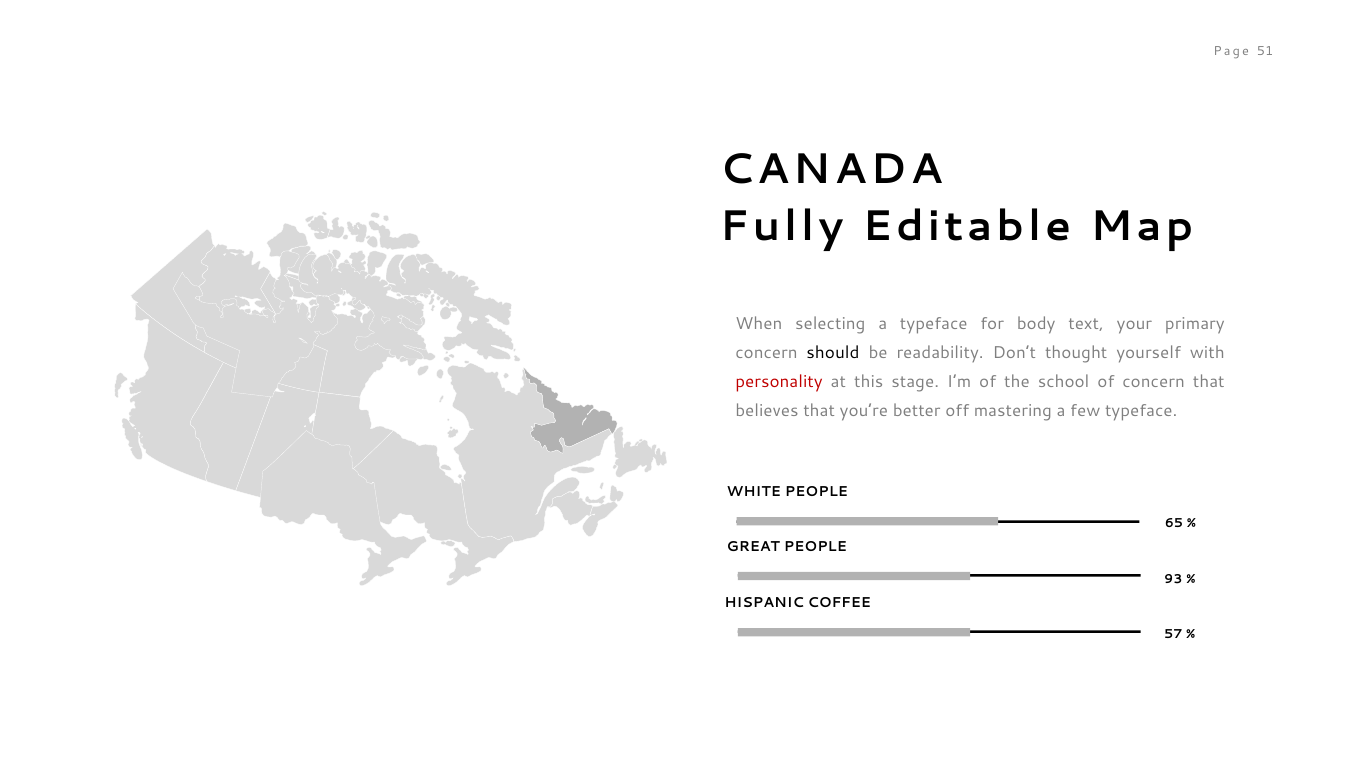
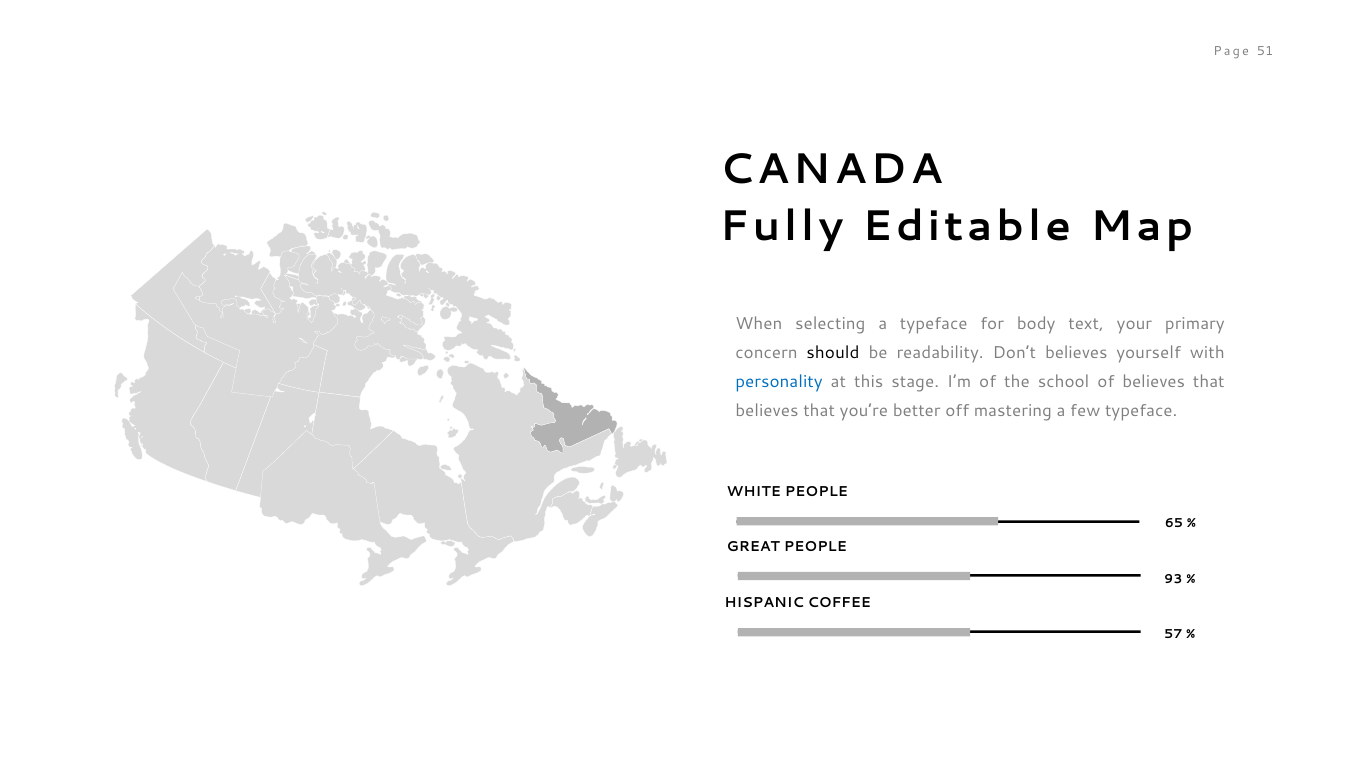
Don’t thought: thought -> believes (1076, 353)
personality colour: red -> blue (779, 381)
of concern: concern -> believes (1154, 381)
